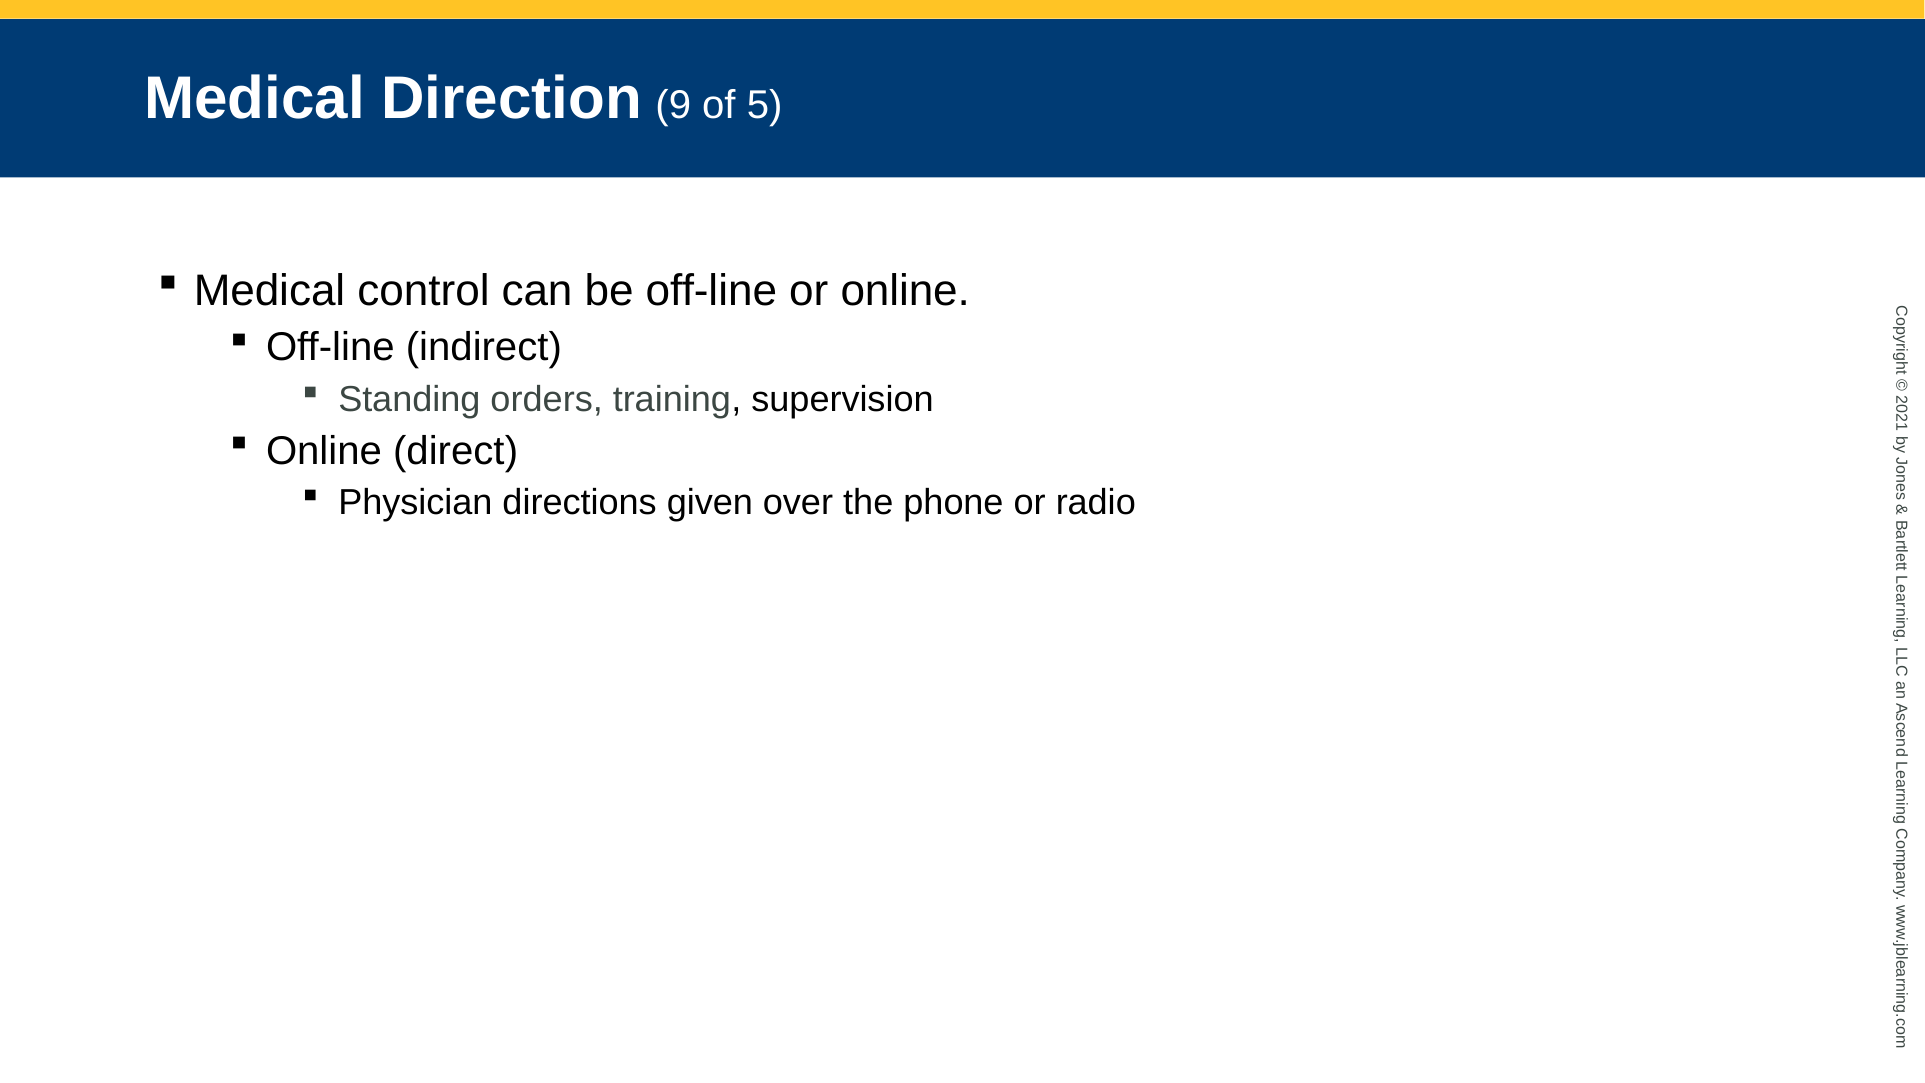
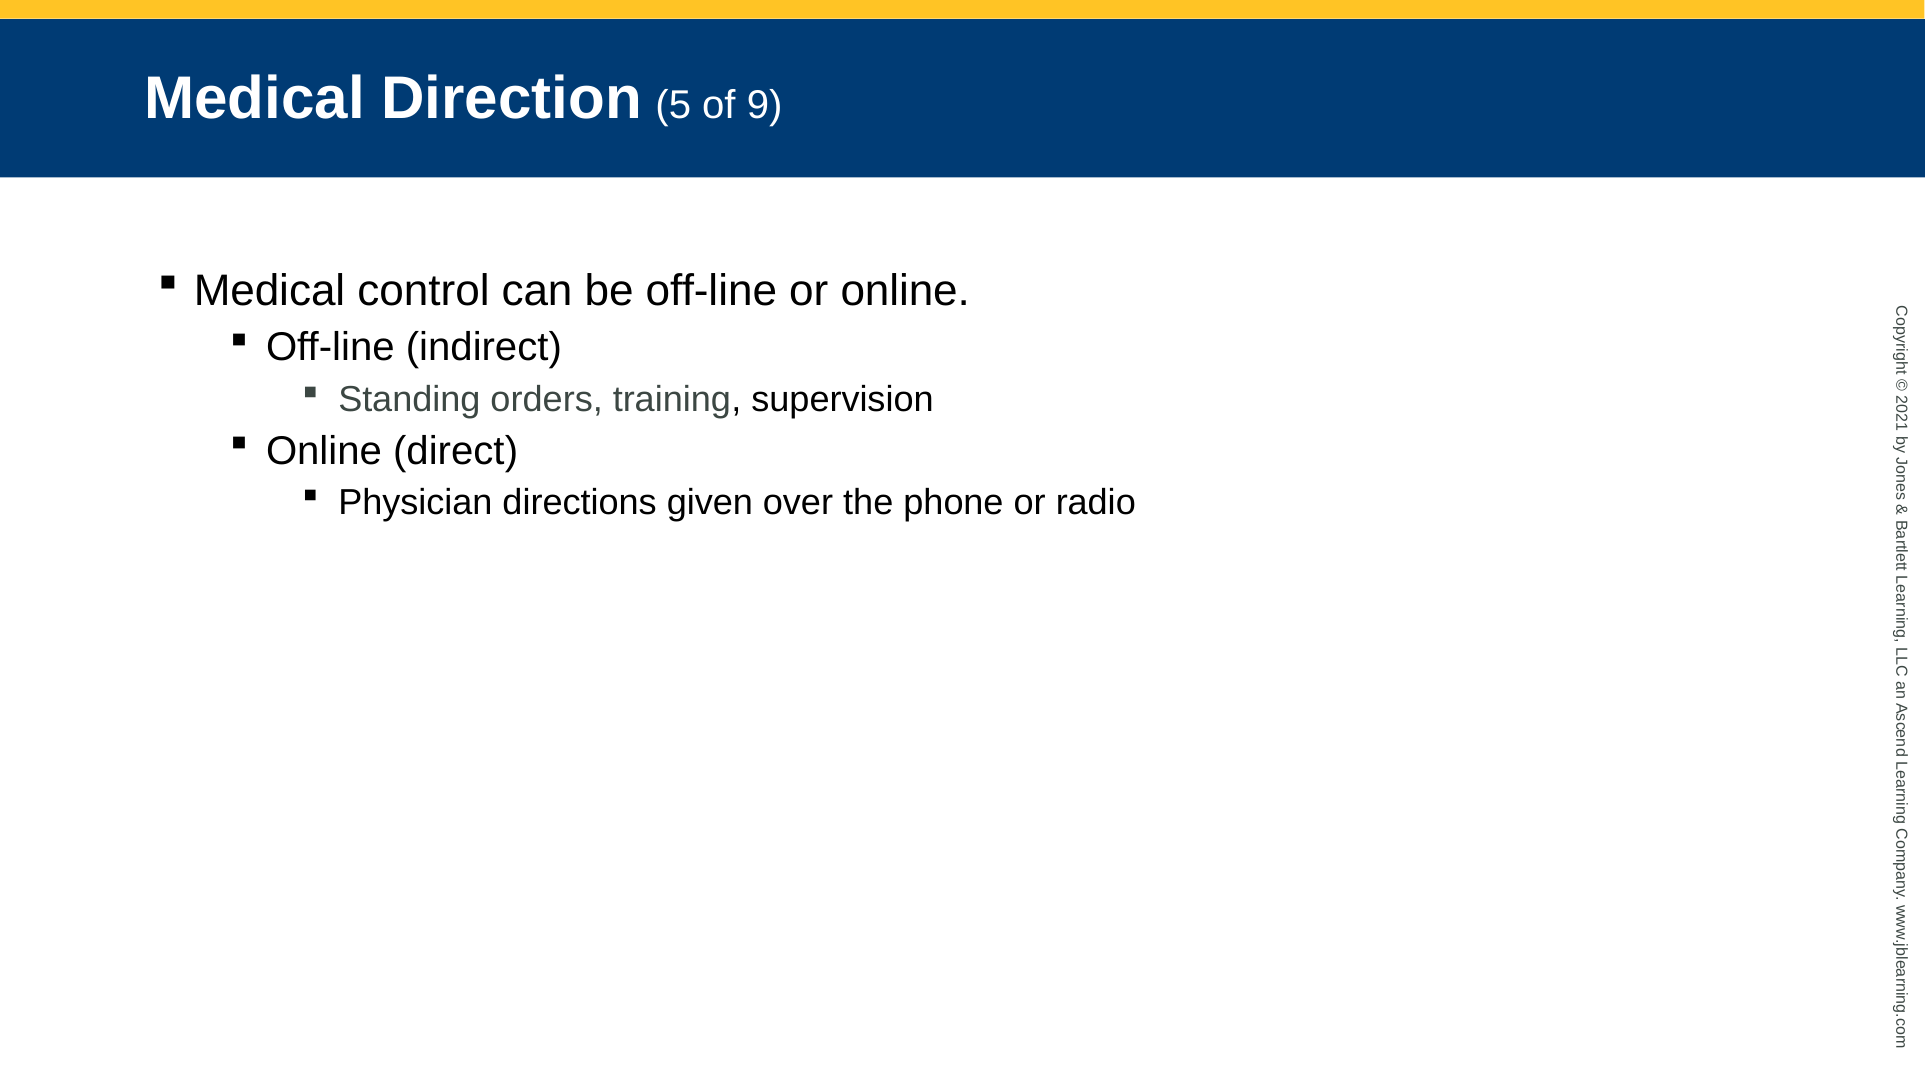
9: 9 -> 5 (673, 105)
5: 5 -> 9 (765, 105)
